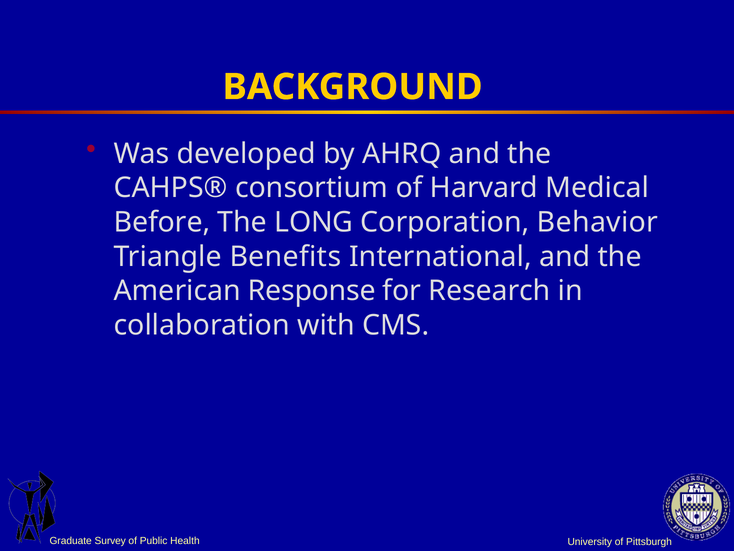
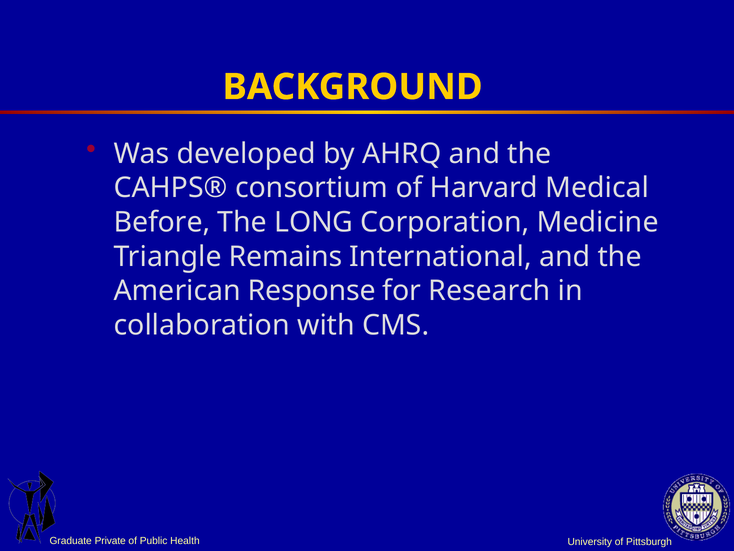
Behavior: Behavior -> Medicine (598, 222)
Benefits: Benefits -> Remains (286, 256)
Survey: Survey -> Private (110, 541)
